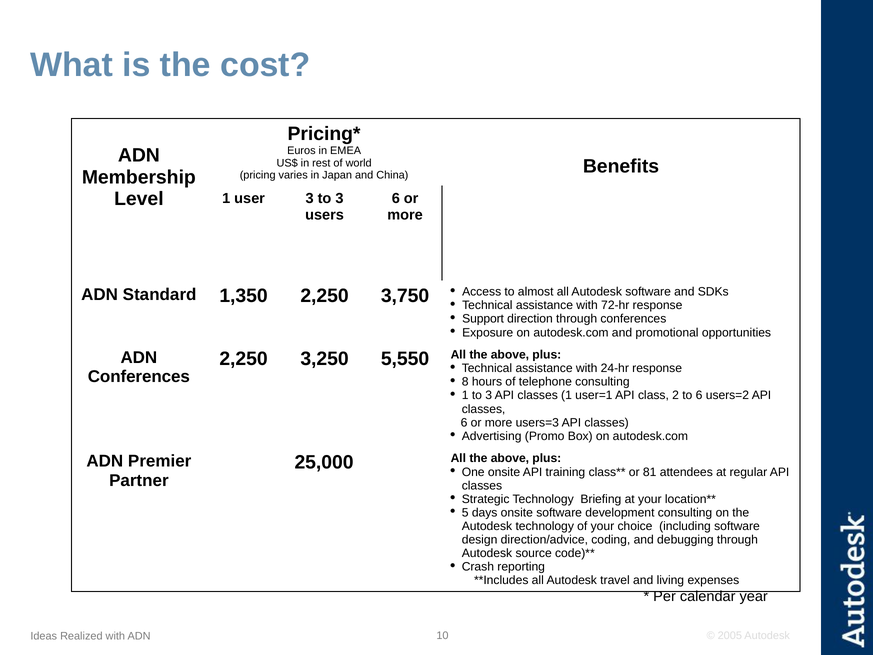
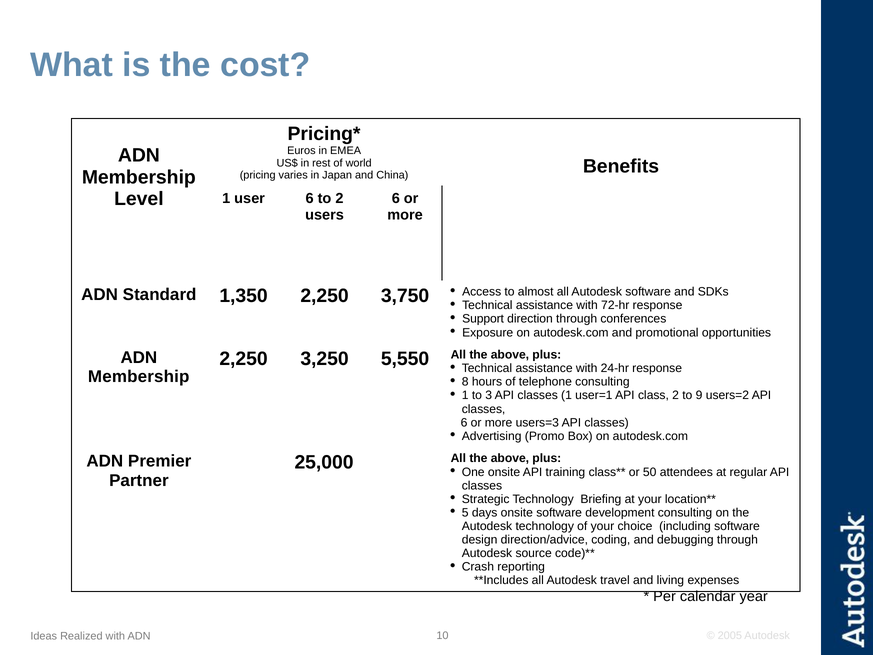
user 3: 3 -> 6 (310, 198)
3: 3 -> 2 (339, 198)
Conferences: Conferences -> Membership (139, 377)
to 6: 6 -> 9 (699, 395)
81: 81 -> 50 (650, 472)
